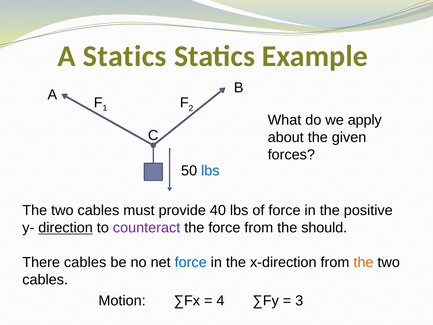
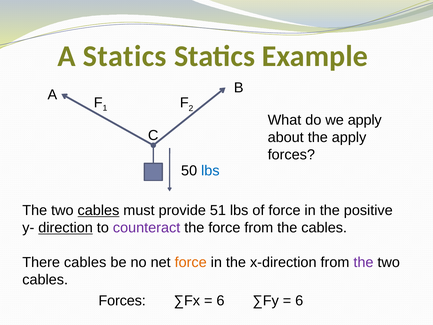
the given: given -> apply (349, 137)
cables underline: none -> present (98, 210)
40: 40 -> 51 (218, 210)
the should: should -> cables (324, 228)
force colour: blue -> orange (191, 262)
the colour: orange -> purple (363, 262)
Motion: Motion -> Forces (122, 300)
4: 4 -> 6 (220, 300)
3: 3 -> 6 (299, 300)
